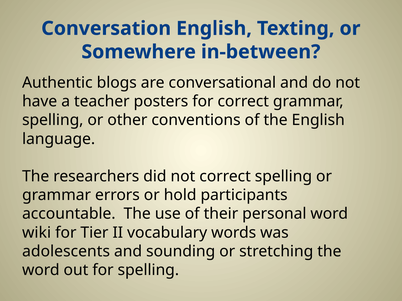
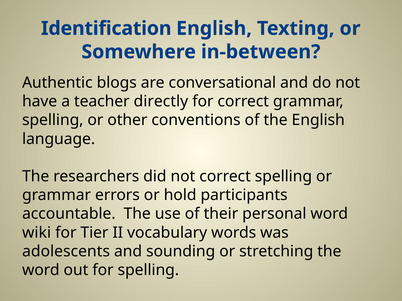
Conversation: Conversation -> Identification (106, 28)
posters: posters -> directly (161, 102)
